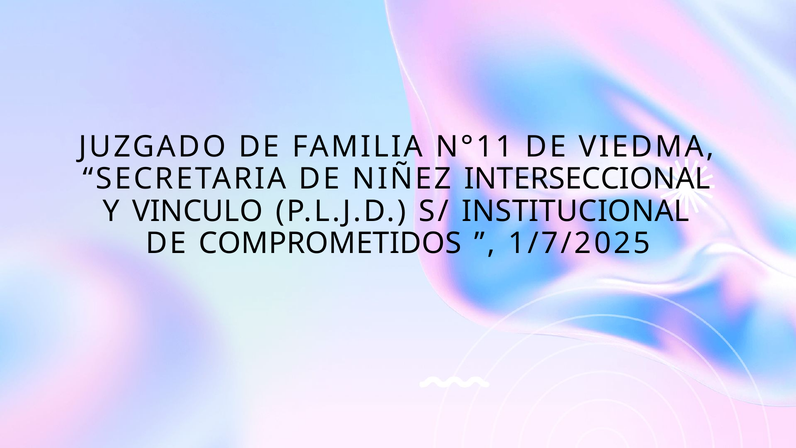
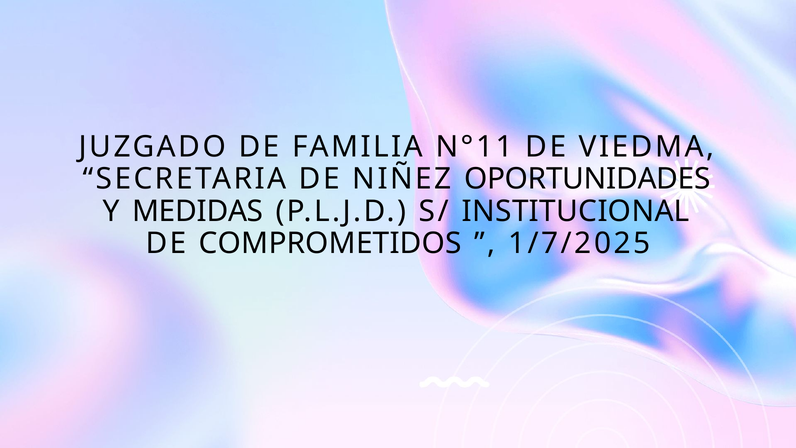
INTERSECCIONAL: INTERSECCIONAL -> OPORTUNIDADES (587, 179)
VINCULO: VINCULO -> MEDIDAS (198, 211)
